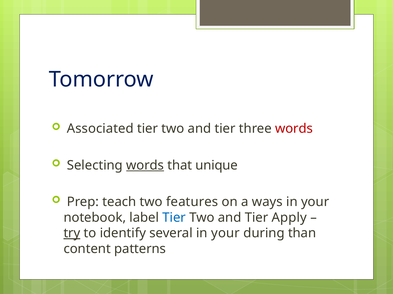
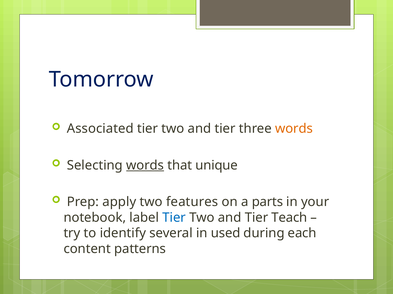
words colour: red -> orange (294, 129)
teach: teach -> apply (119, 202)
ways: ways -> parts (267, 202)
Apply: Apply -> Teach (289, 218)
try underline: present -> none (72, 234)
several in your: your -> used (226, 234)
than: than -> each (302, 234)
